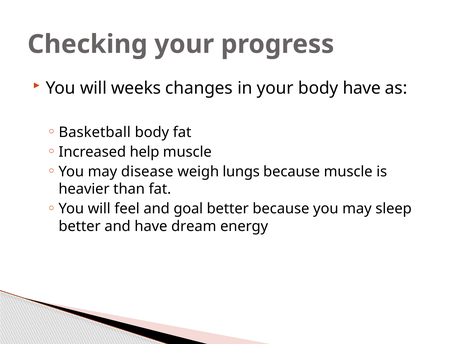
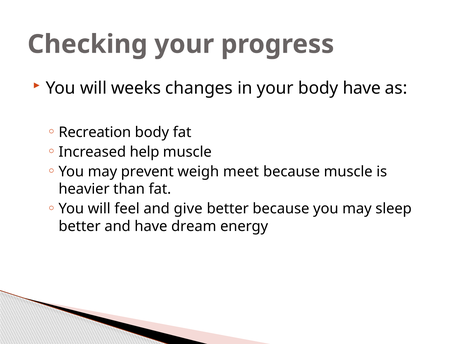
Basketball: Basketball -> Recreation (95, 132)
disease: disease -> prevent (147, 171)
lungs: lungs -> meet (241, 171)
goal: goal -> give (188, 208)
